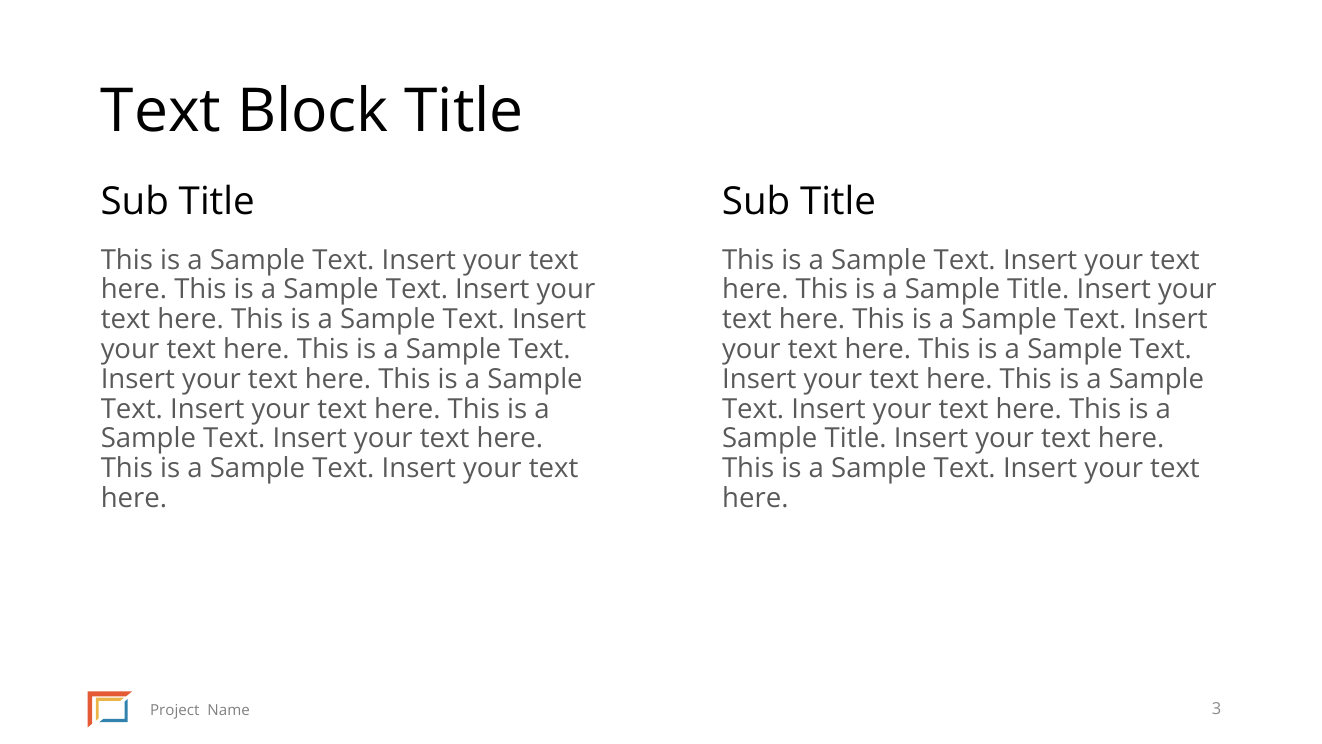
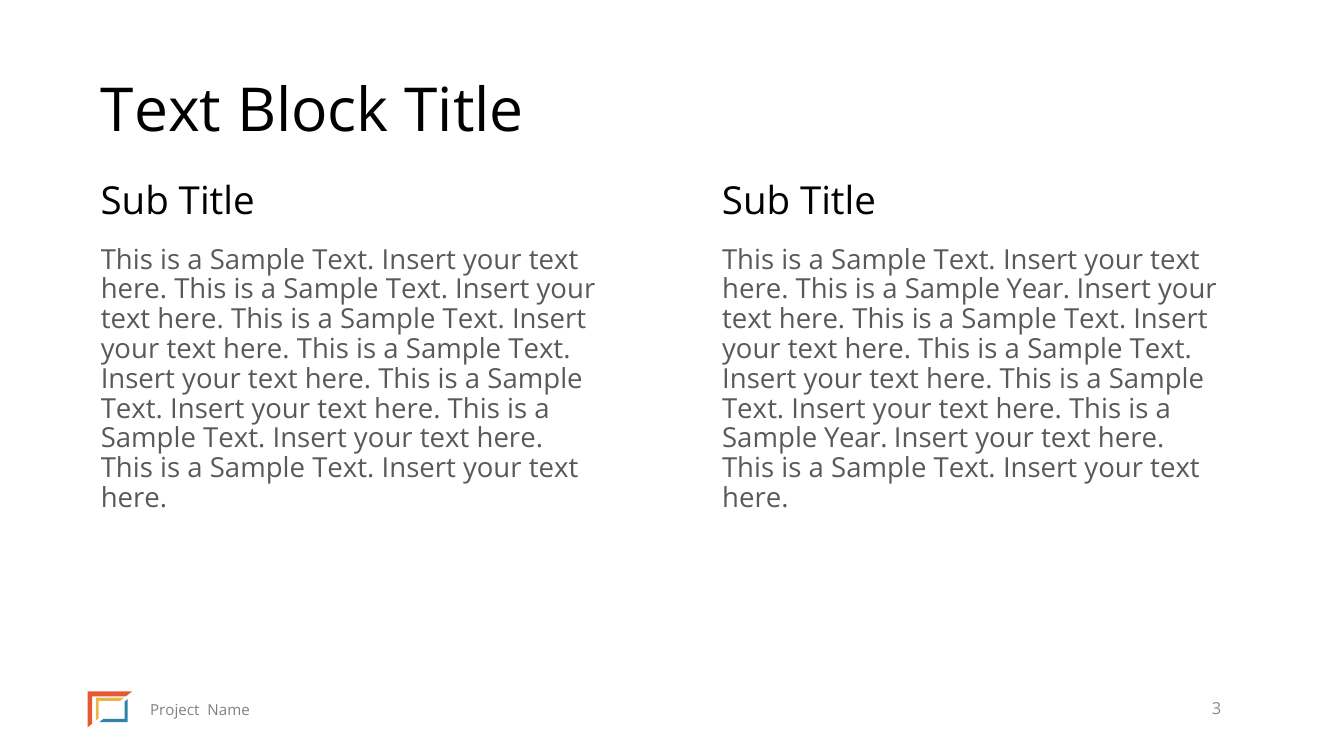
Title: Title -> Year (1038, 290)
Title: Title -> Year (856, 438)
